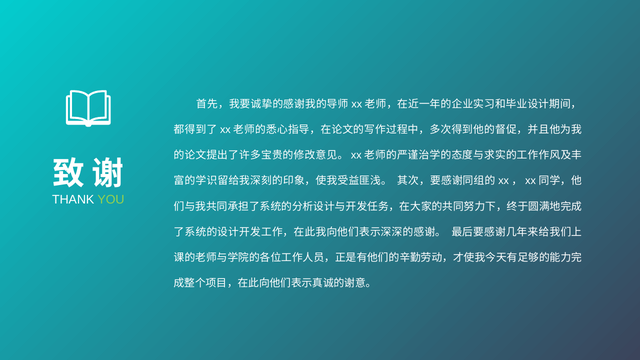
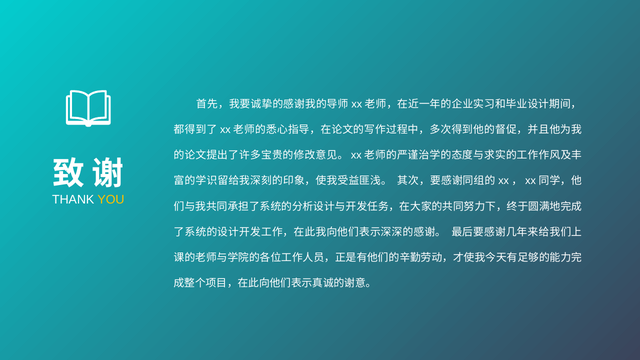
YOU colour: light green -> yellow (111, 200)
